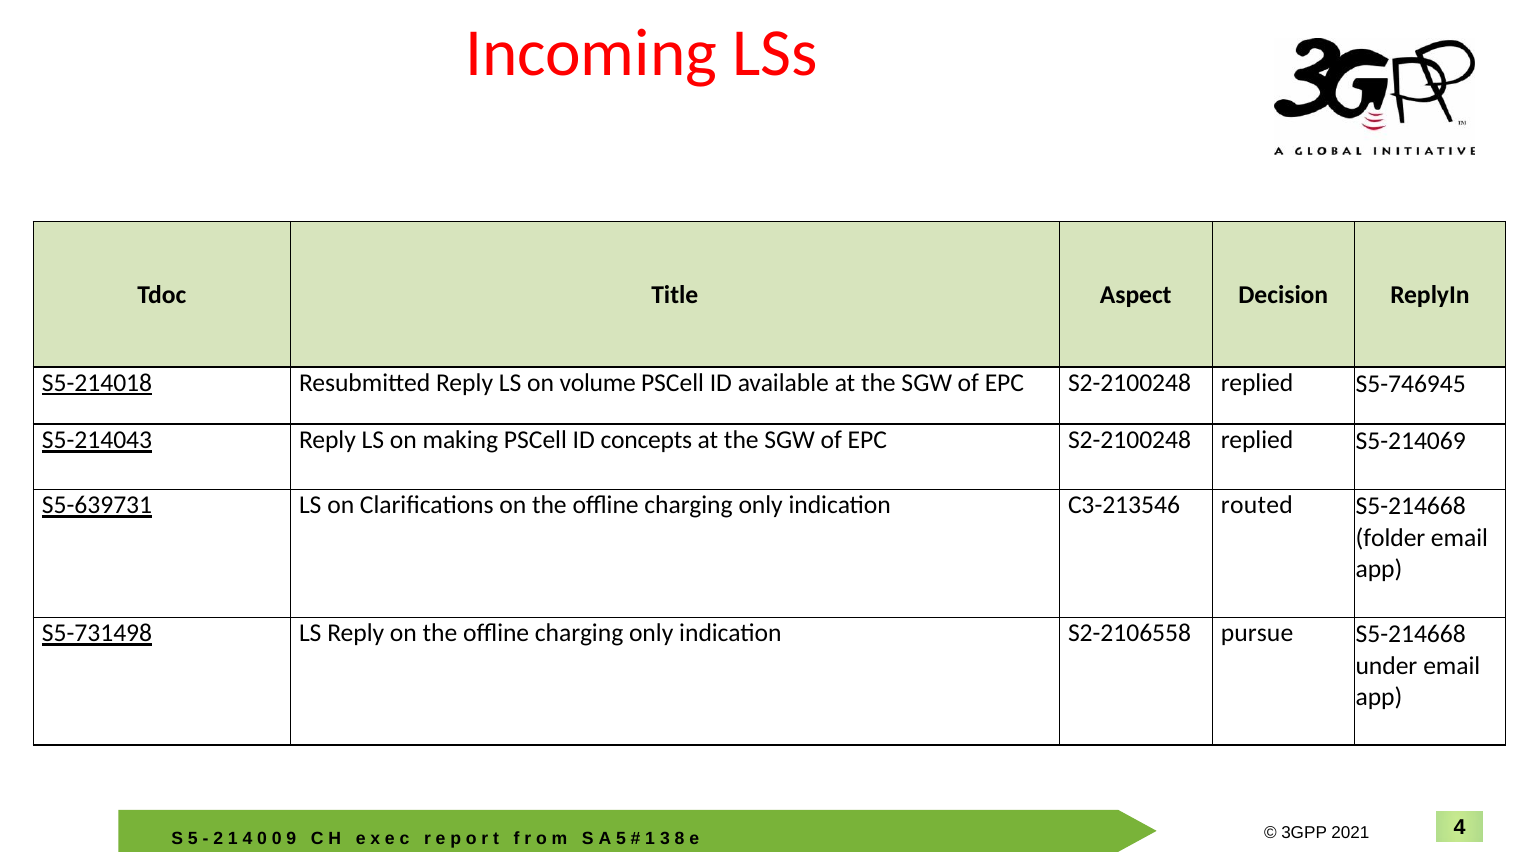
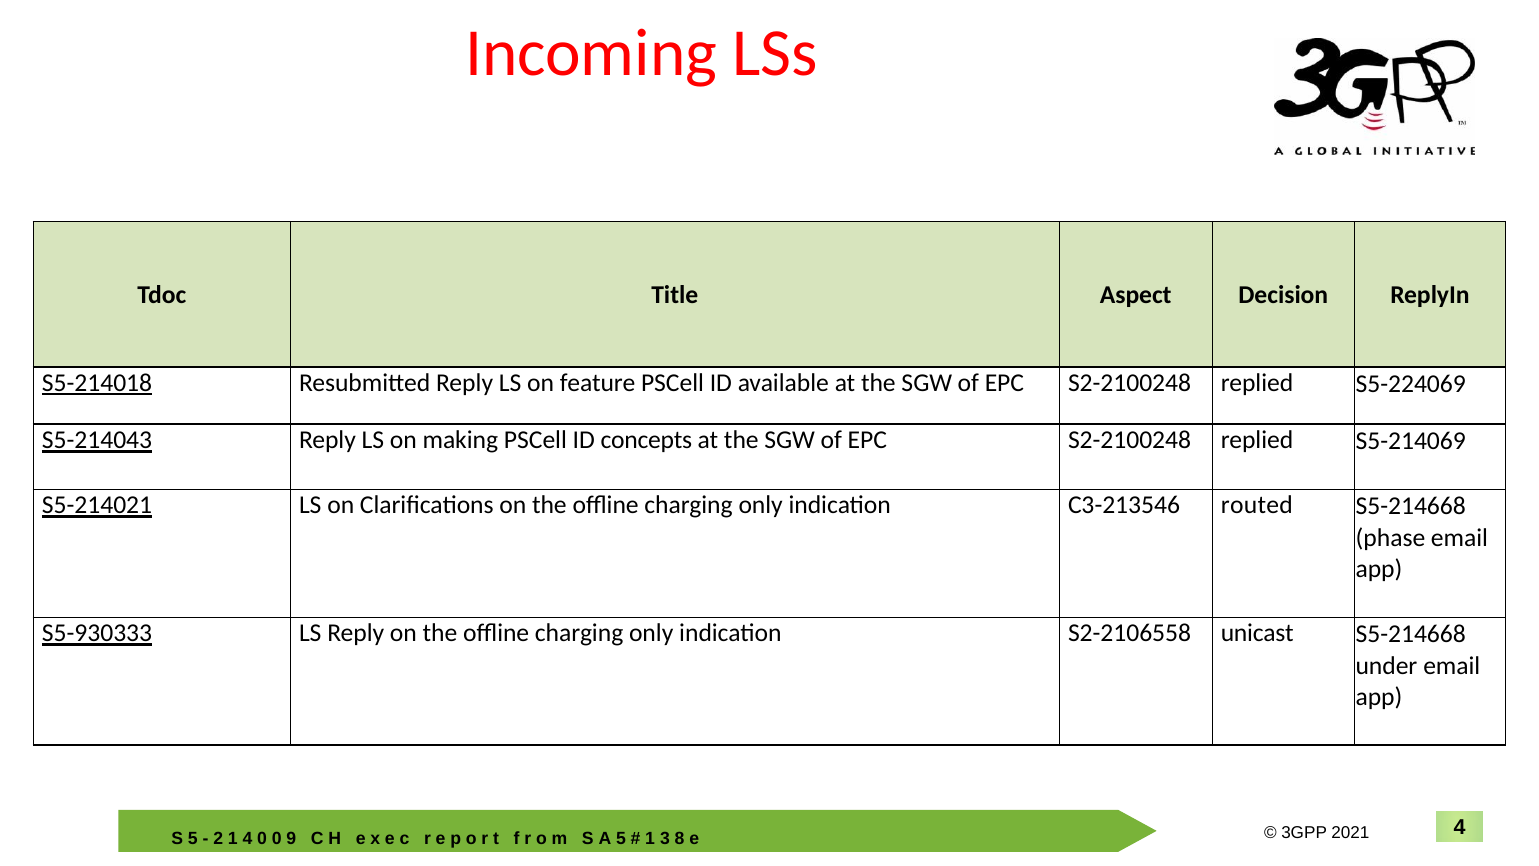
volume: volume -> feature (598, 383)
S5-746945: S5-746945 -> S5-224069 (1411, 384)
S5-639731: S5-639731 -> S5-214021 (97, 505)
folder: folder -> phase (1390, 538)
S5-731498: S5-731498 -> S5-930333 (97, 633)
pursue: pursue -> unicast (1257, 633)
